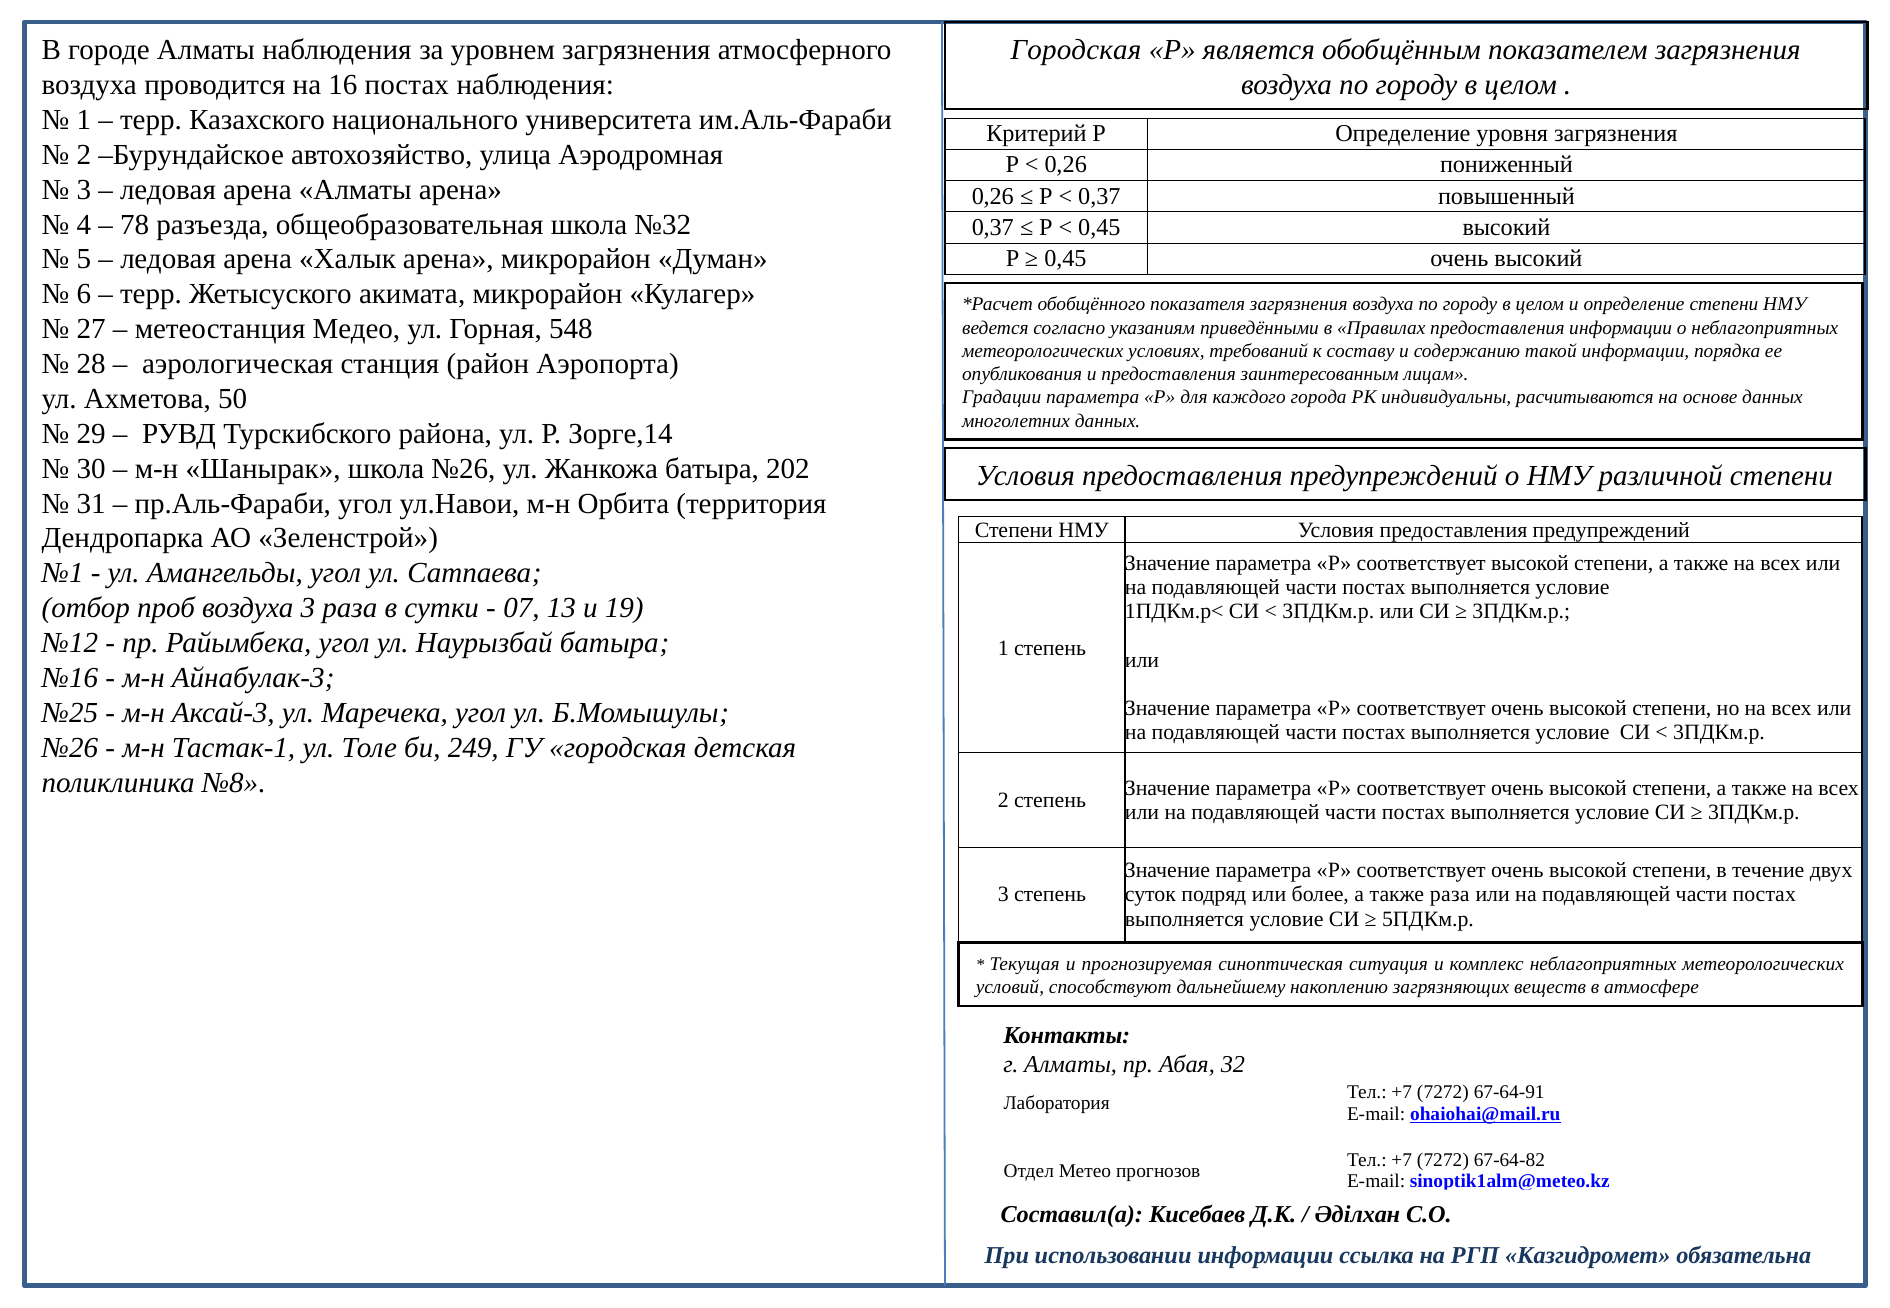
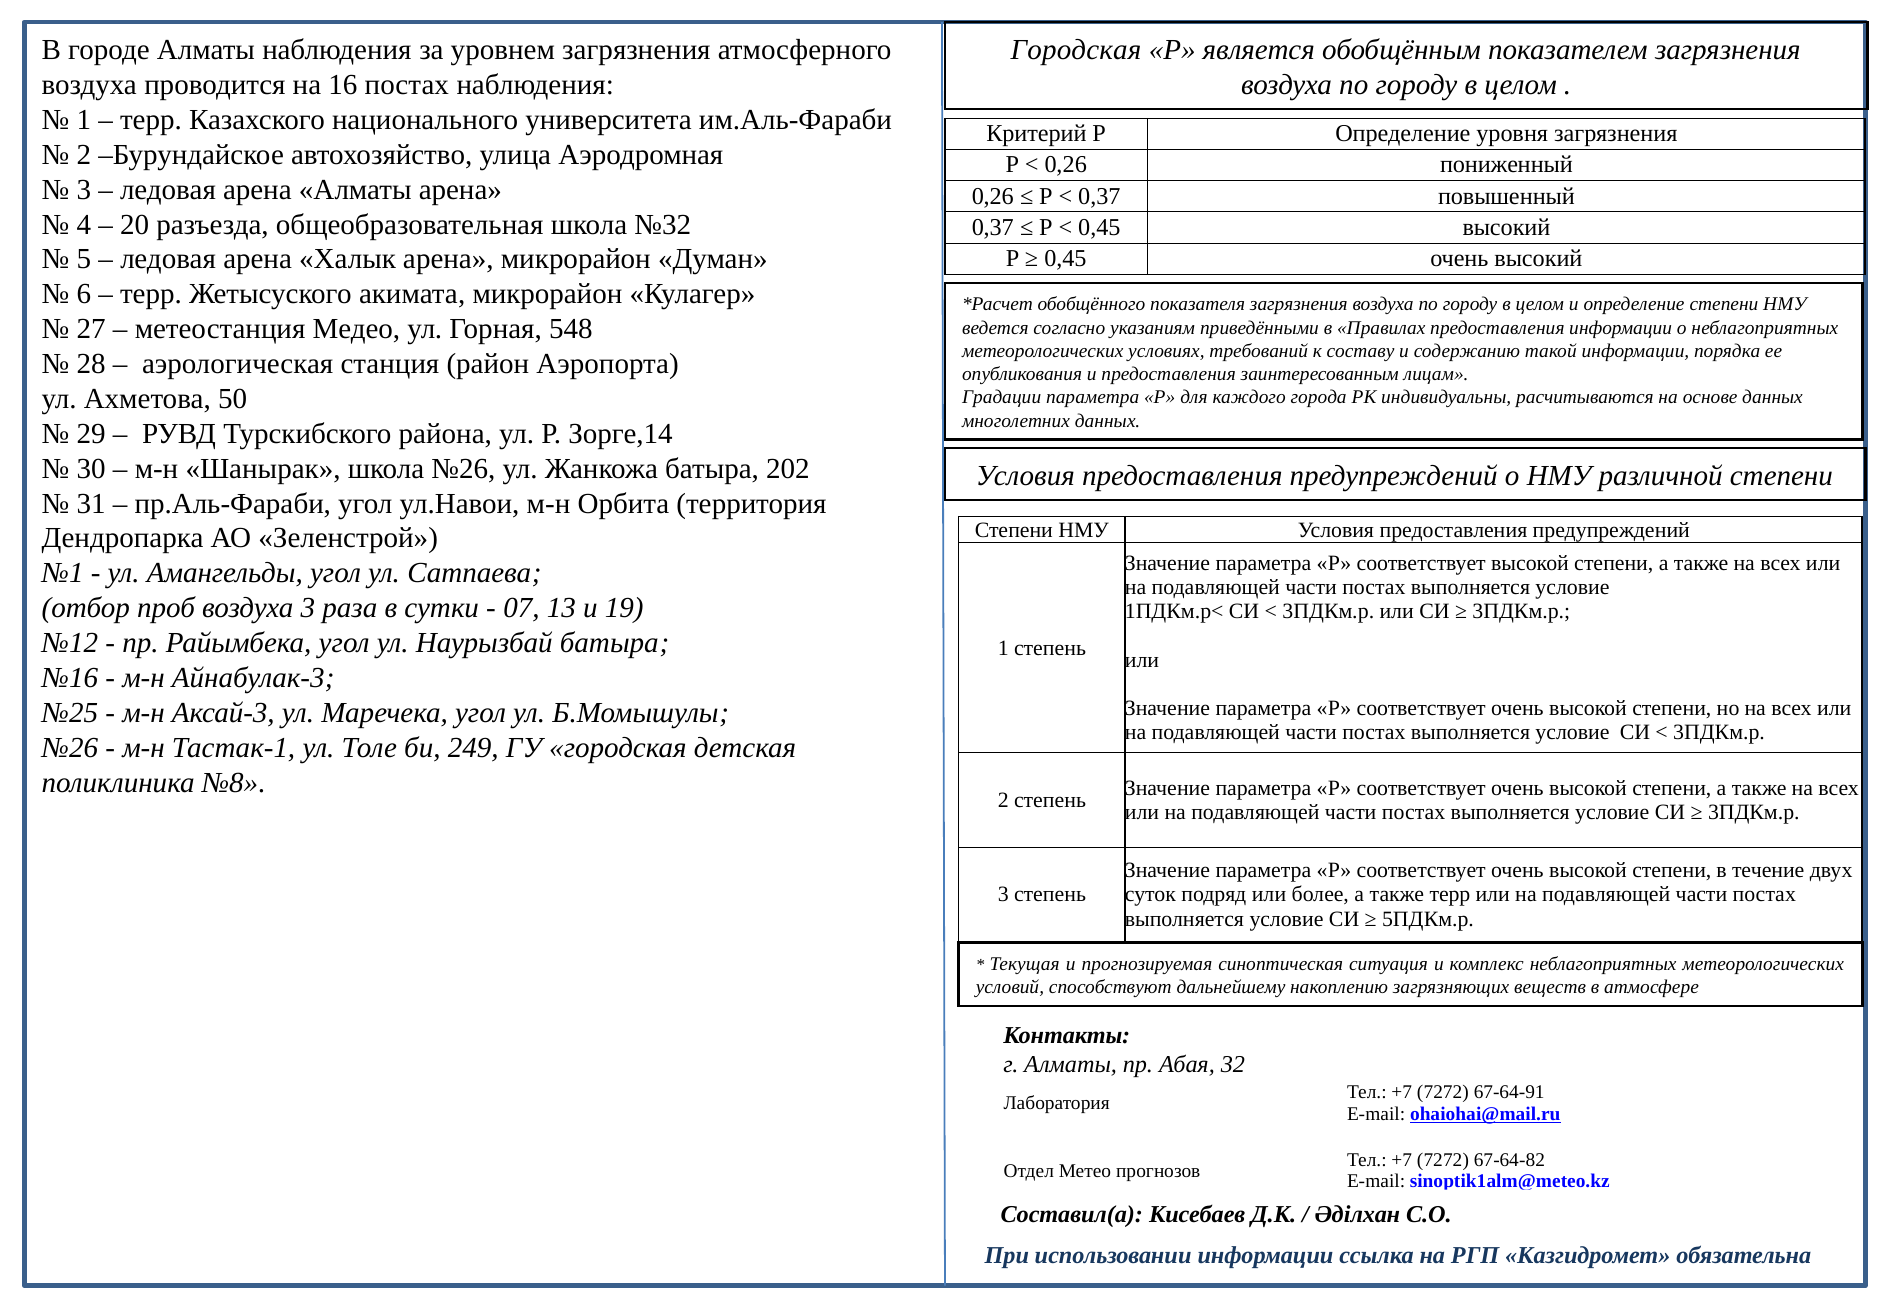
78: 78 -> 20 (135, 225)
также раза: раза -> терр (1450, 895)
